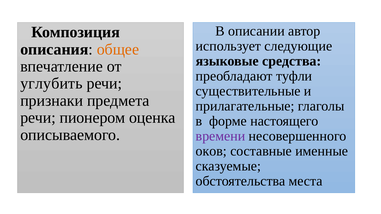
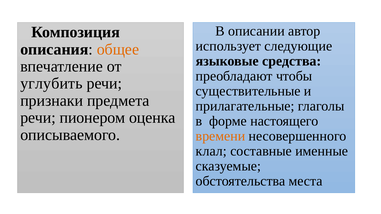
туфли: туфли -> чтобы (294, 76)
времени colour: purple -> orange (220, 136)
оков: оков -> клал (211, 151)
